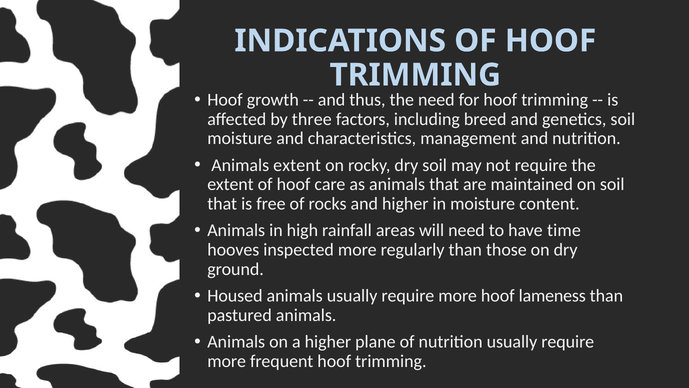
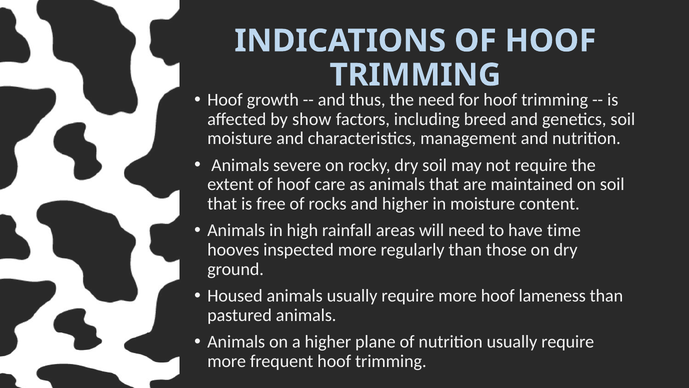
three: three -> show (312, 119)
Animals extent: extent -> severe (297, 165)
